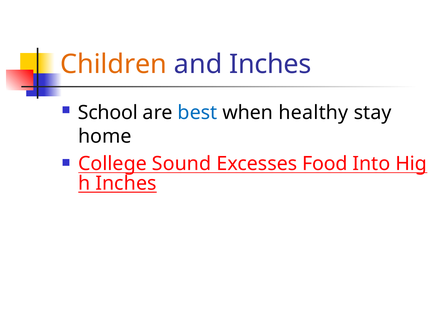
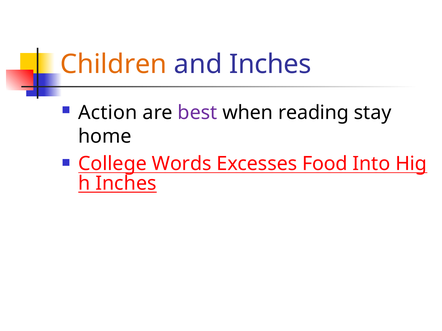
School: School -> Action (108, 113)
best colour: blue -> purple (197, 113)
healthy: healthy -> reading (314, 113)
Sound: Sound -> Words (182, 164)
